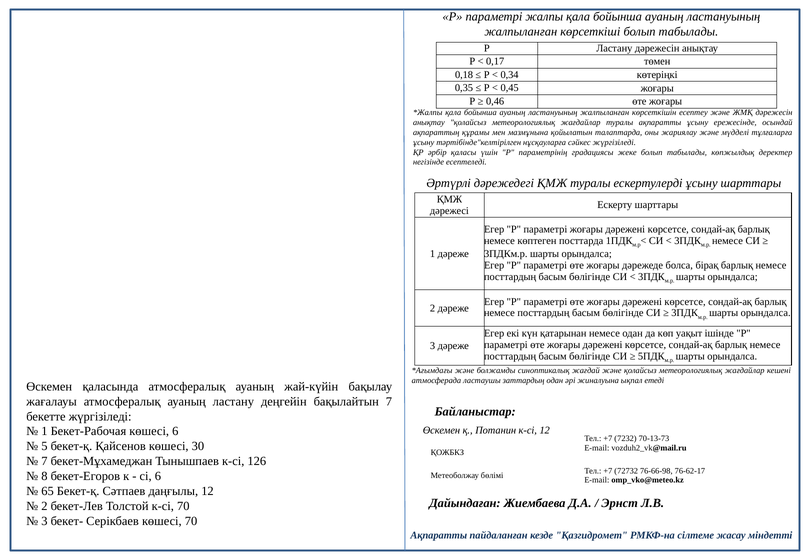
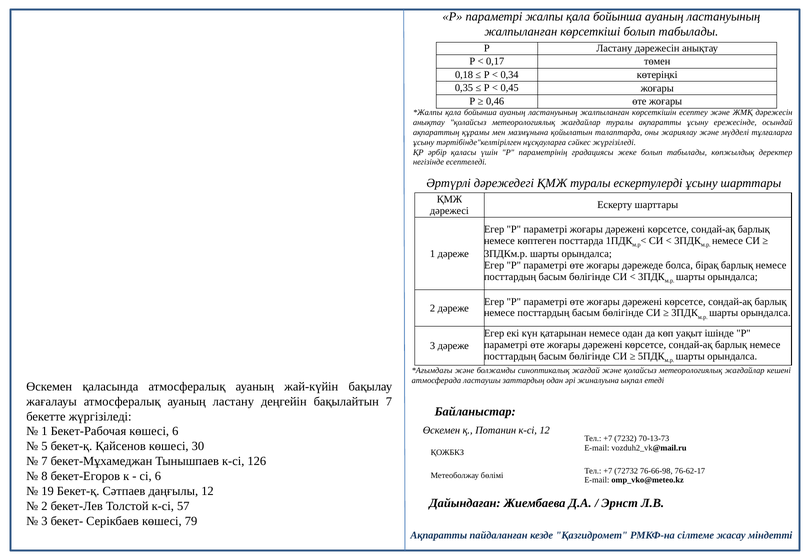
65: 65 -> 19 (48, 492)
к-сі 70: 70 -> 57 (183, 507)
көшесі 70: 70 -> 79 (191, 522)
